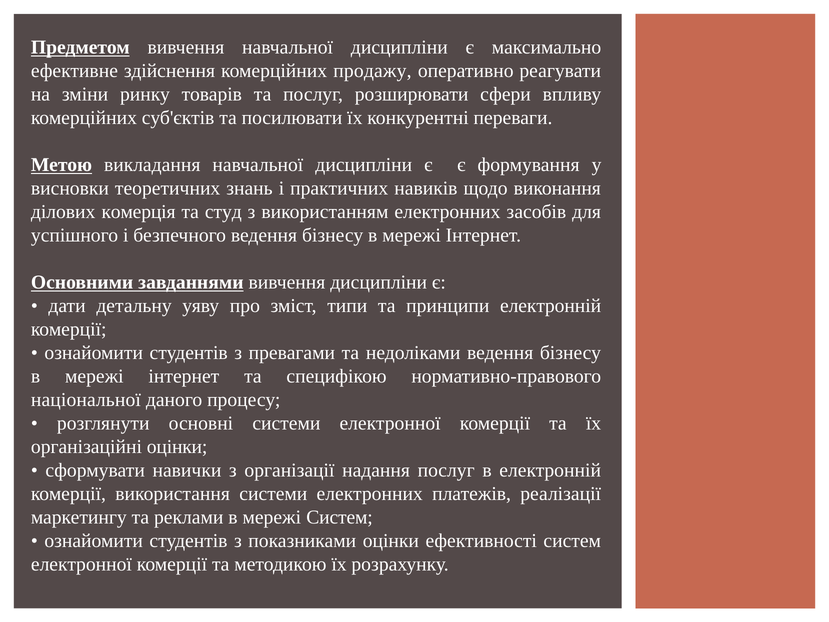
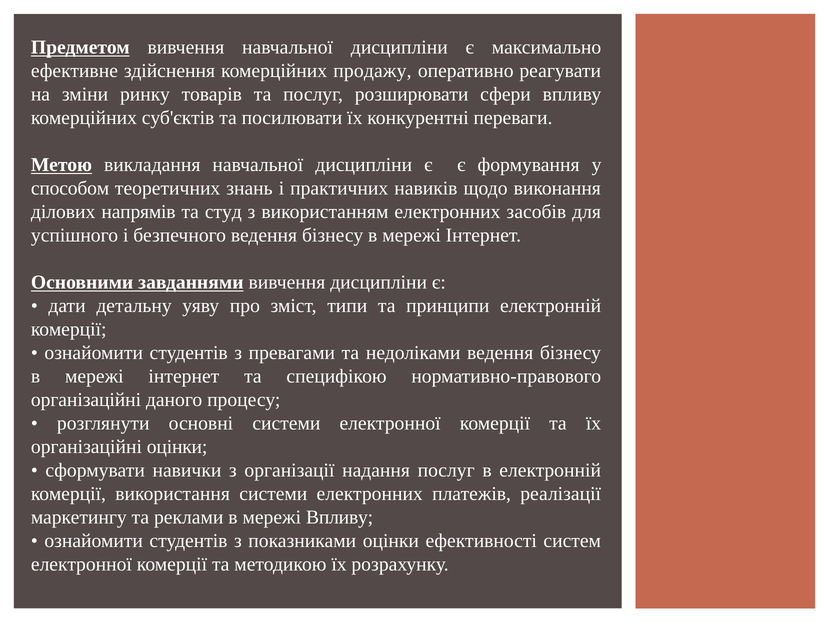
висновки: висновки -> способом (70, 188)
комерція: комерція -> напрямів (139, 212)
національної: національної -> організаційні (86, 400)
мережі Систем: Систем -> Впливу (340, 517)
